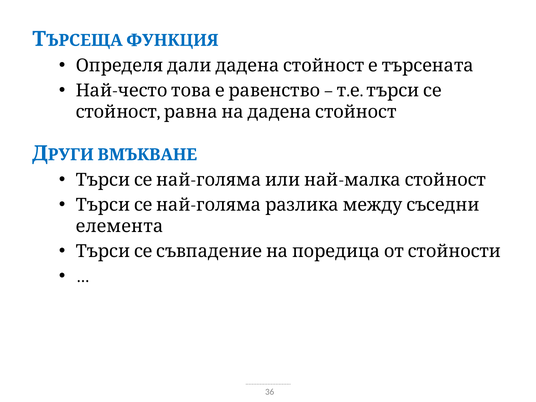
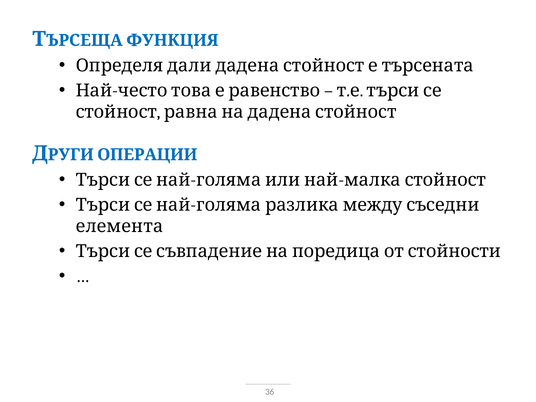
ВМЪКВАНЕ: ВМЪКВАНЕ -> ОПЕРАЦИИ (147, 155)
